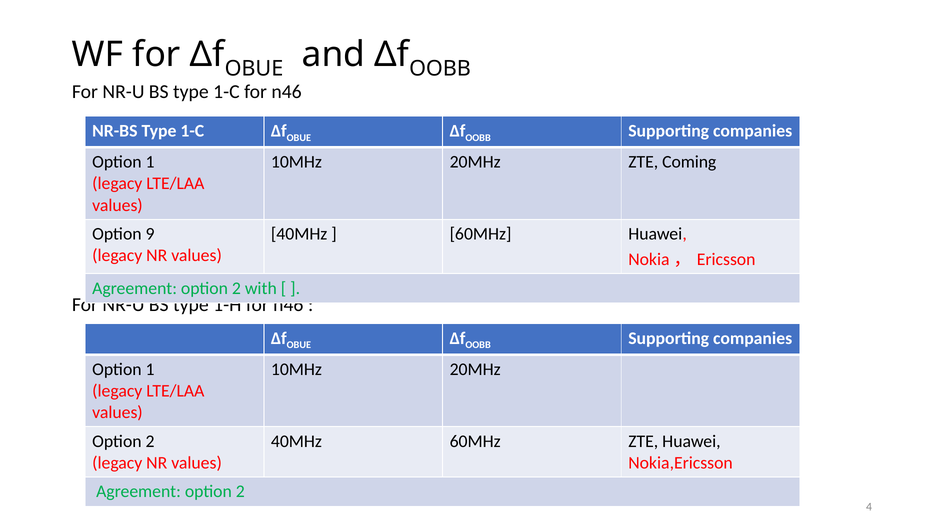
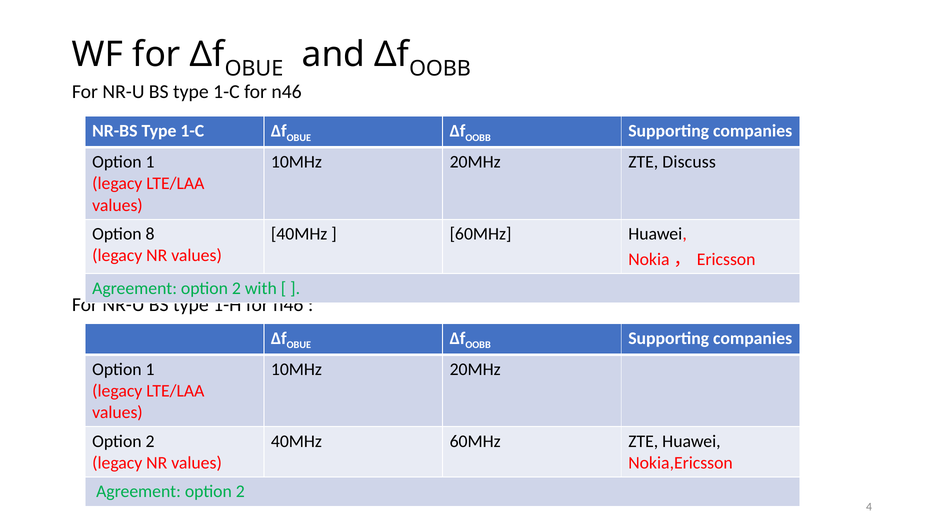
Coming: Coming -> Discuss (689, 162)
9: 9 -> 8 (150, 234)
